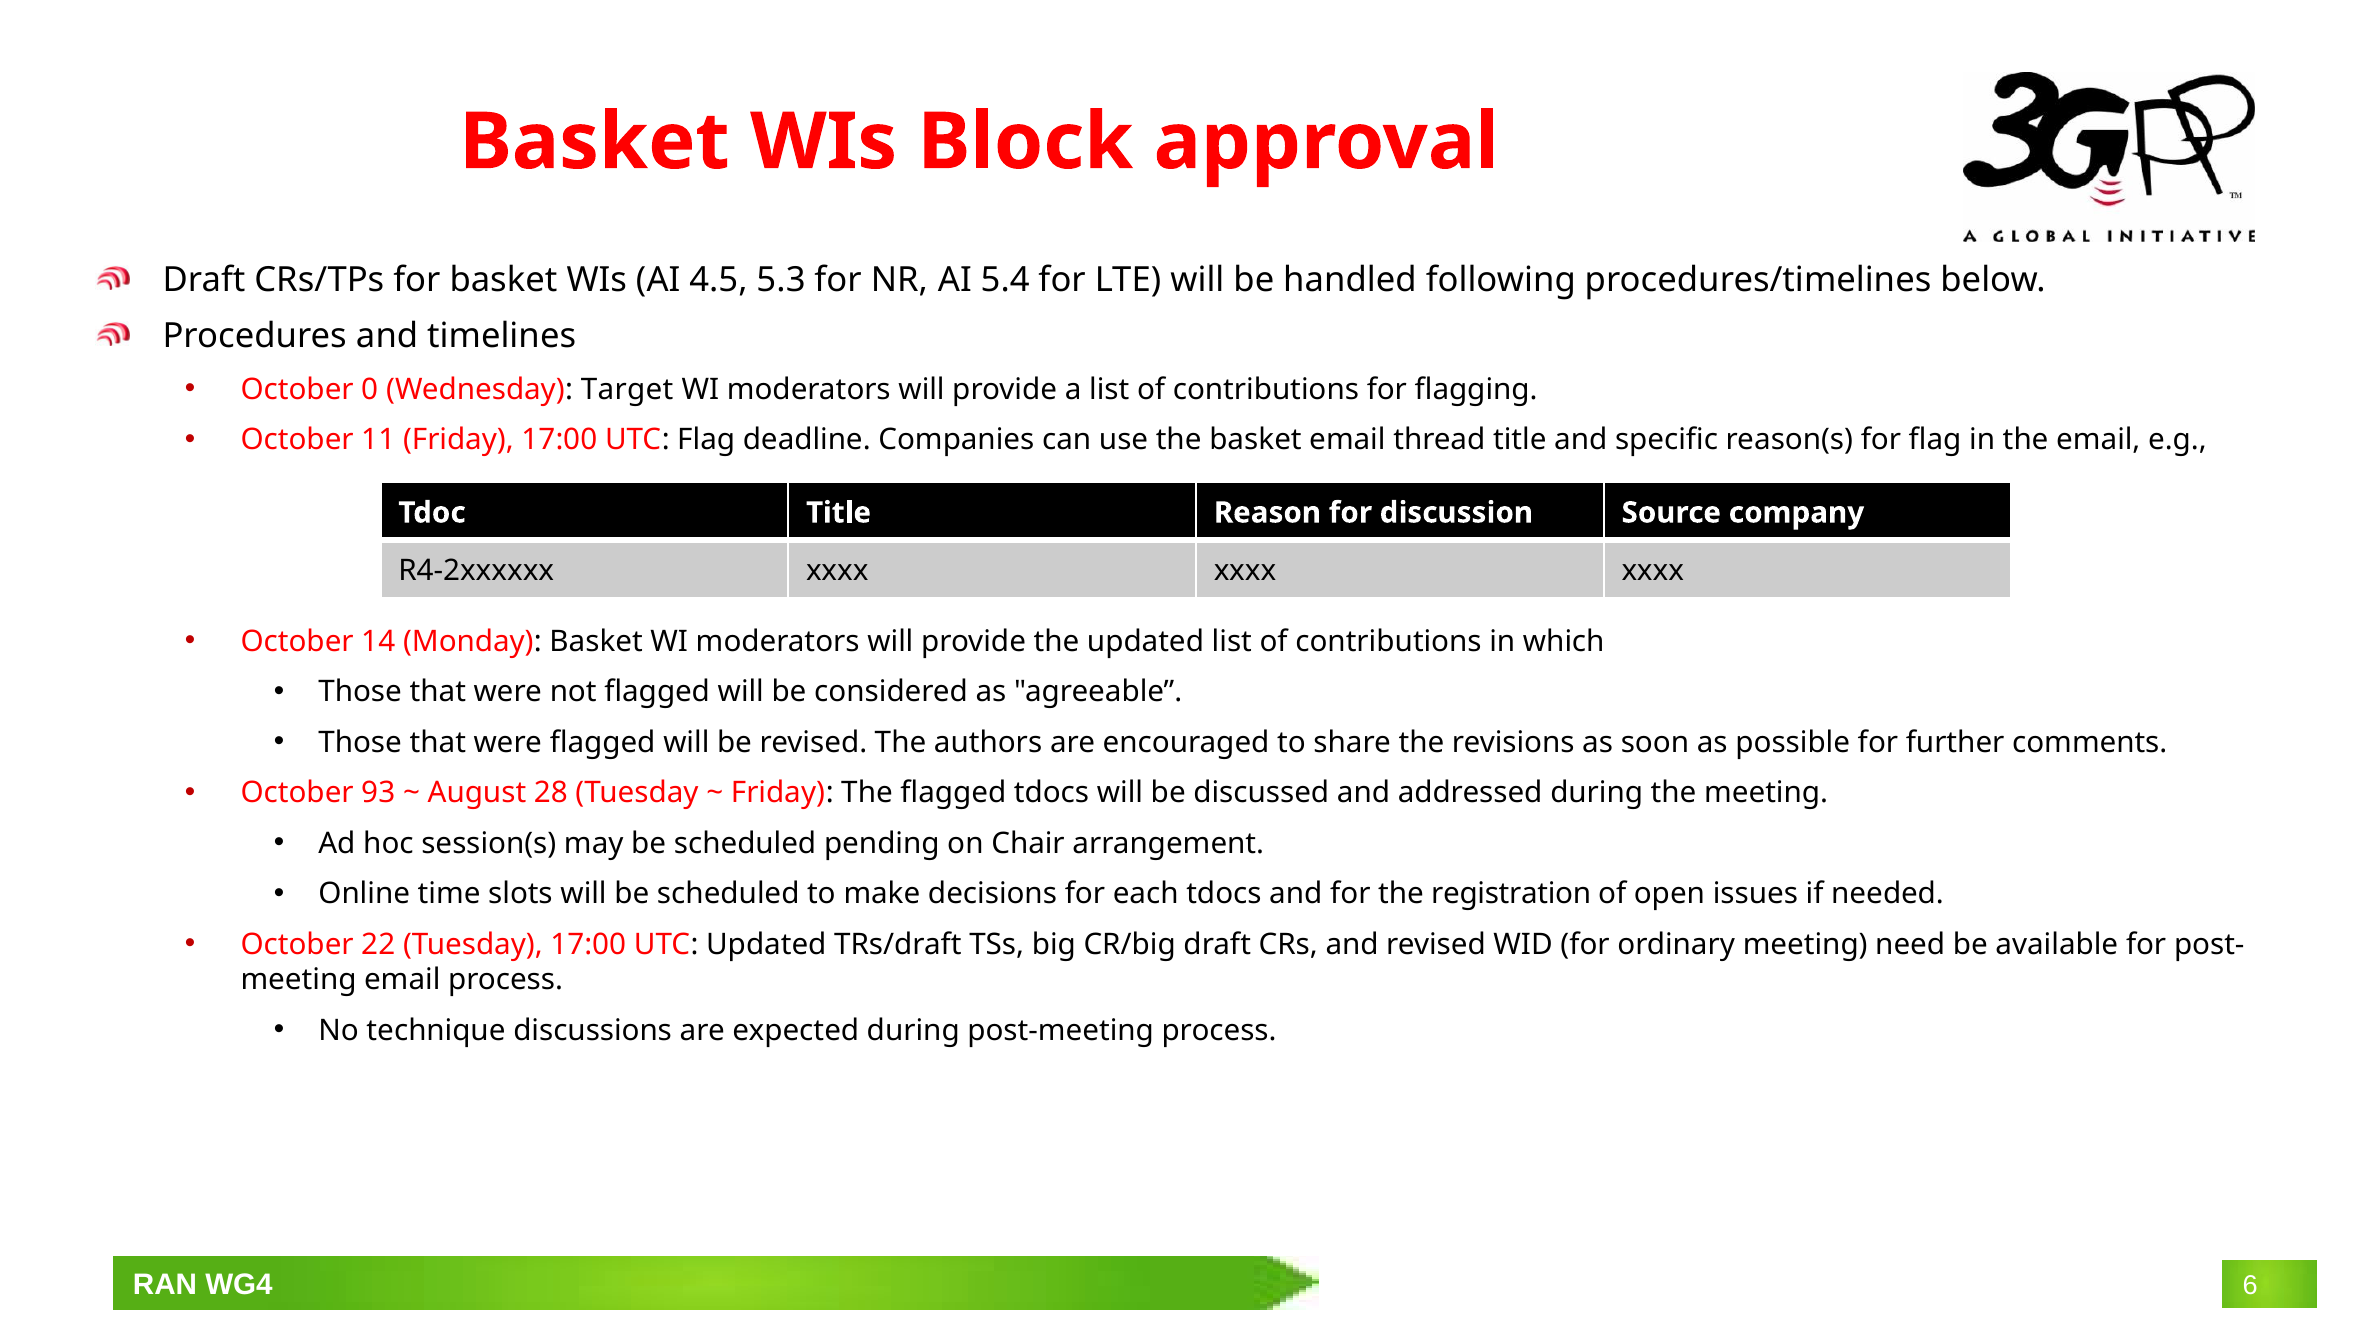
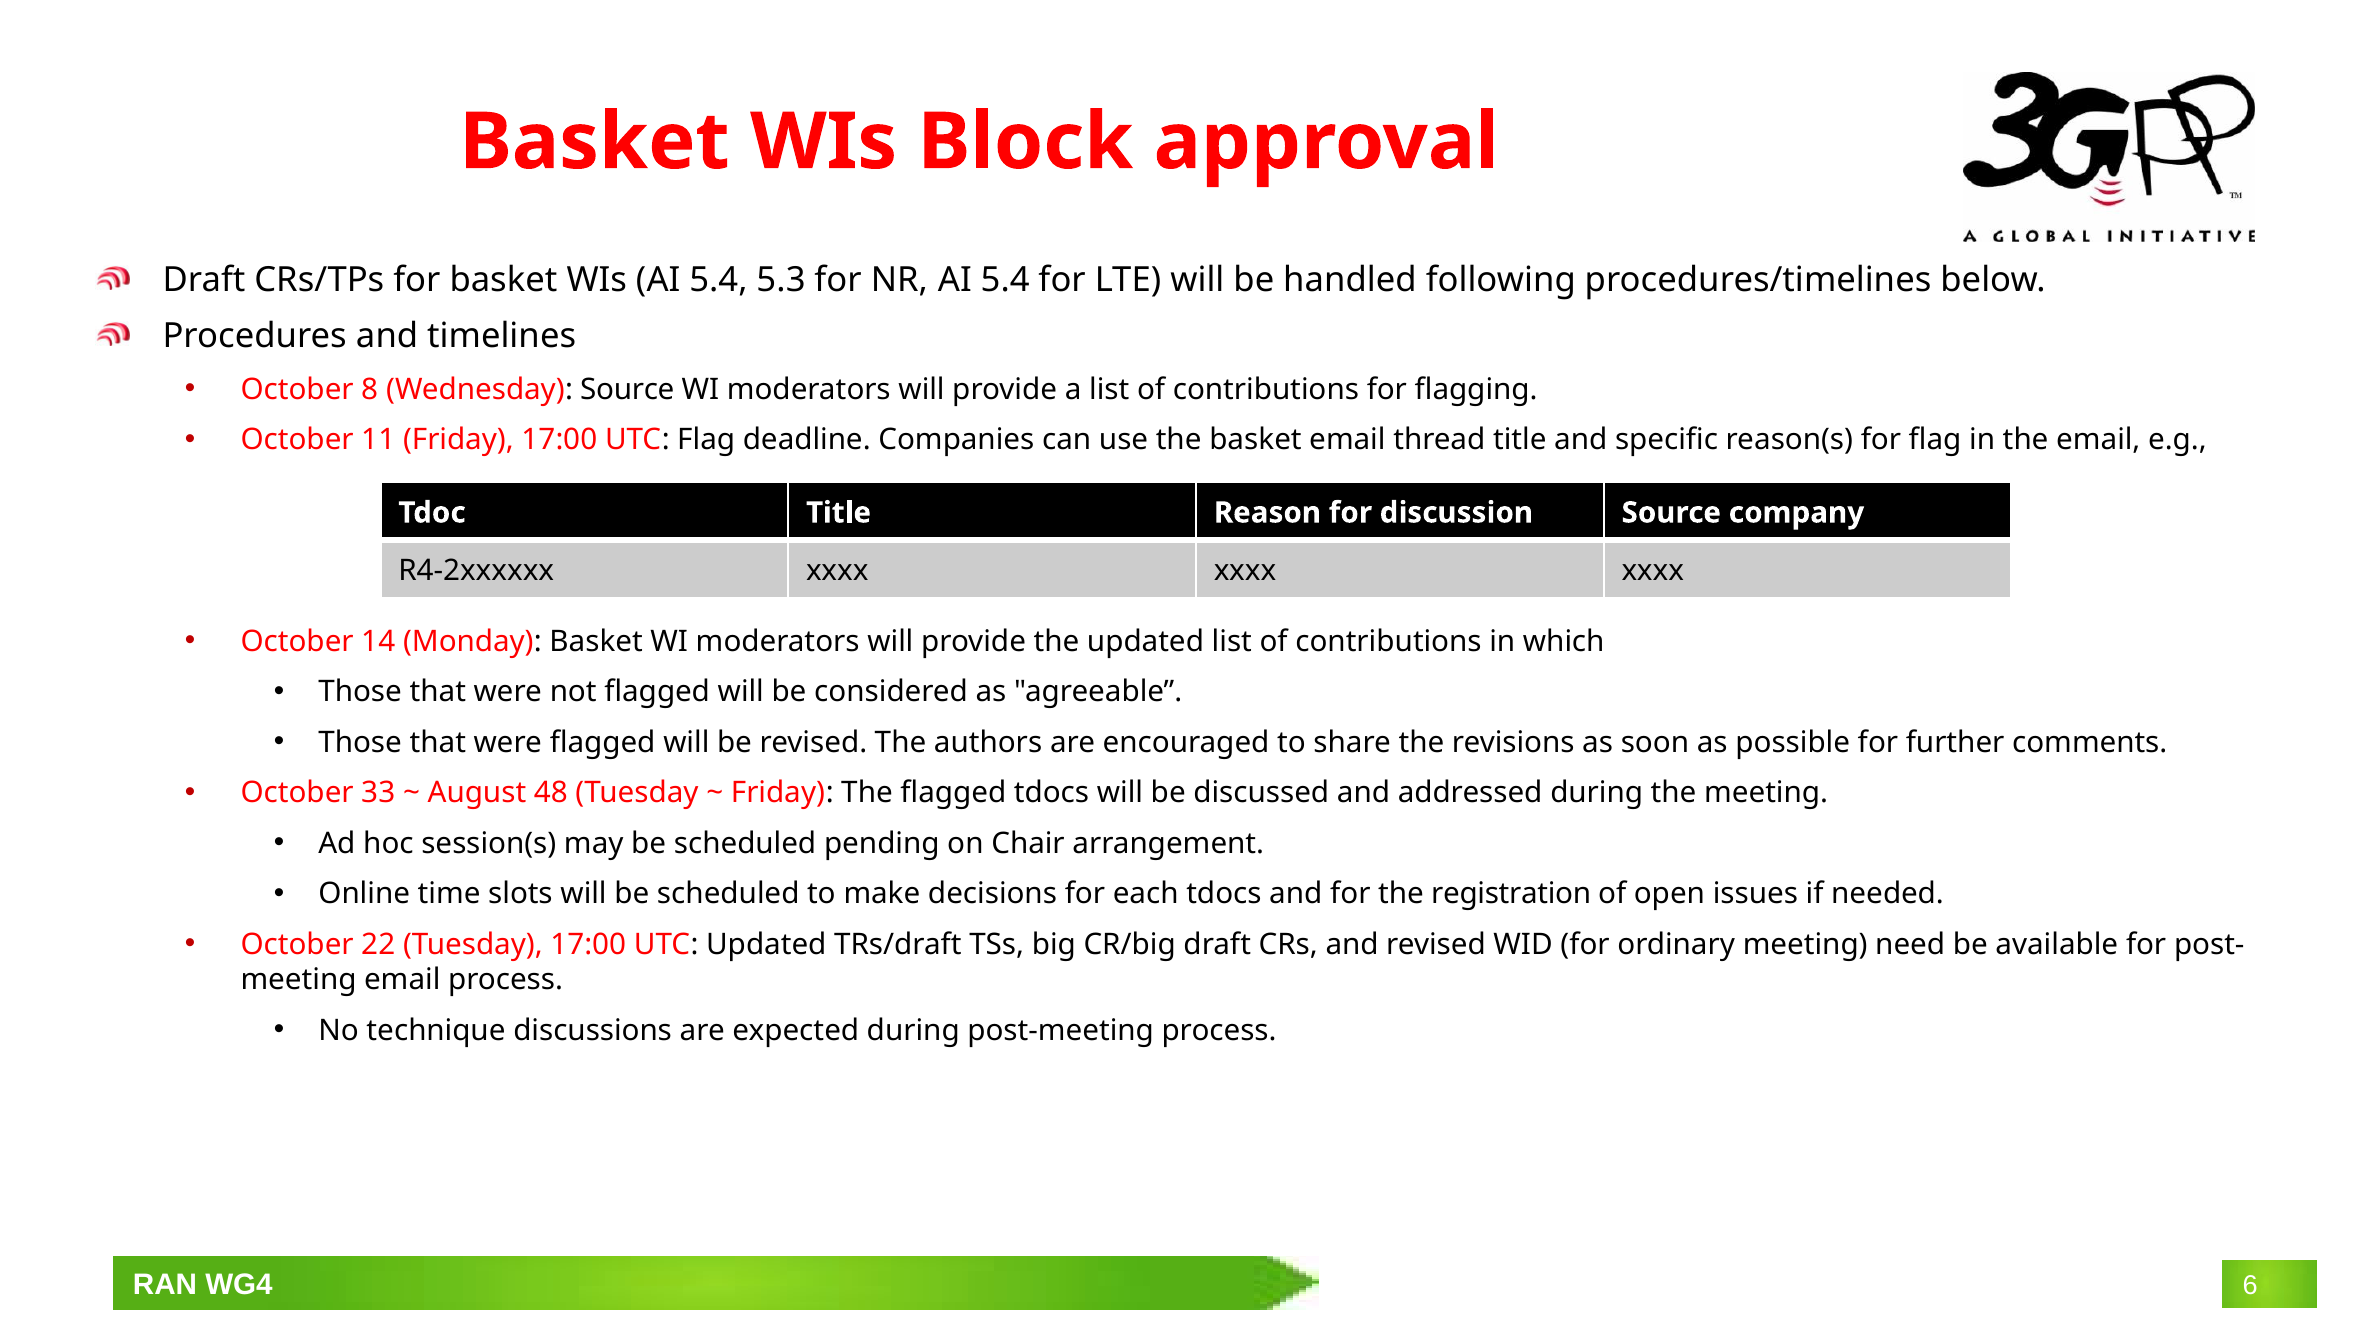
WIs AI 4.5: 4.5 -> 5.4 (718, 280)
0: 0 -> 8 (370, 389)
Wednesday Target: Target -> Source (627, 389)
93: 93 -> 33 (378, 793)
28: 28 -> 48 (551, 793)
